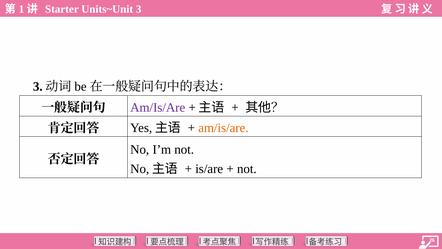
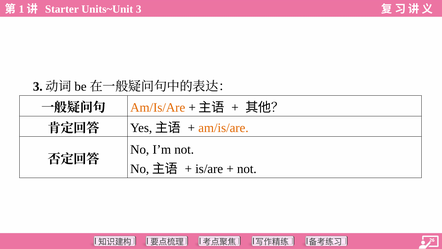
Am/Is/Are colour: purple -> orange (158, 107)
